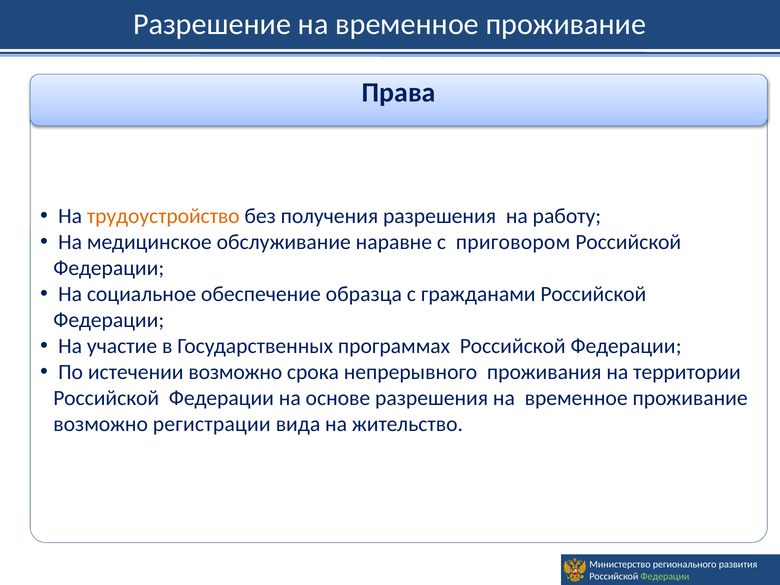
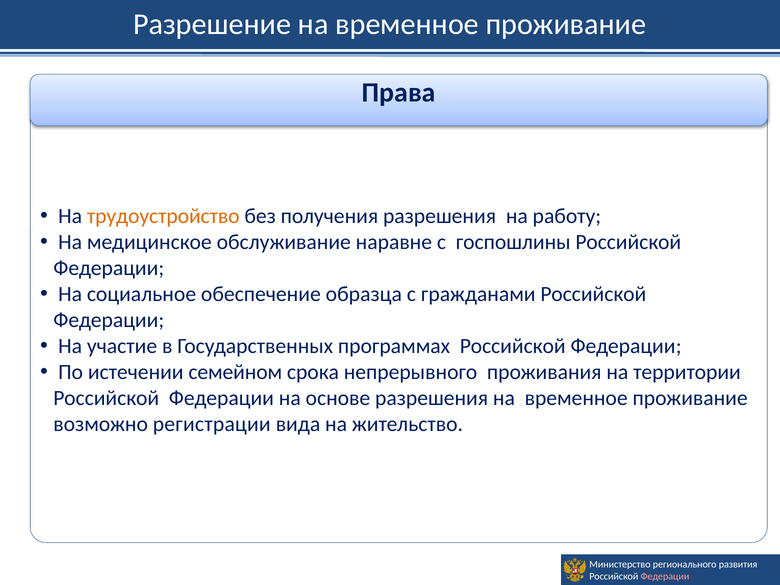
приговором: приговором -> госпошлины (513, 242)
истечении возможно: возможно -> семейном (235, 372)
Федерации colour: light green -> pink (665, 576)
